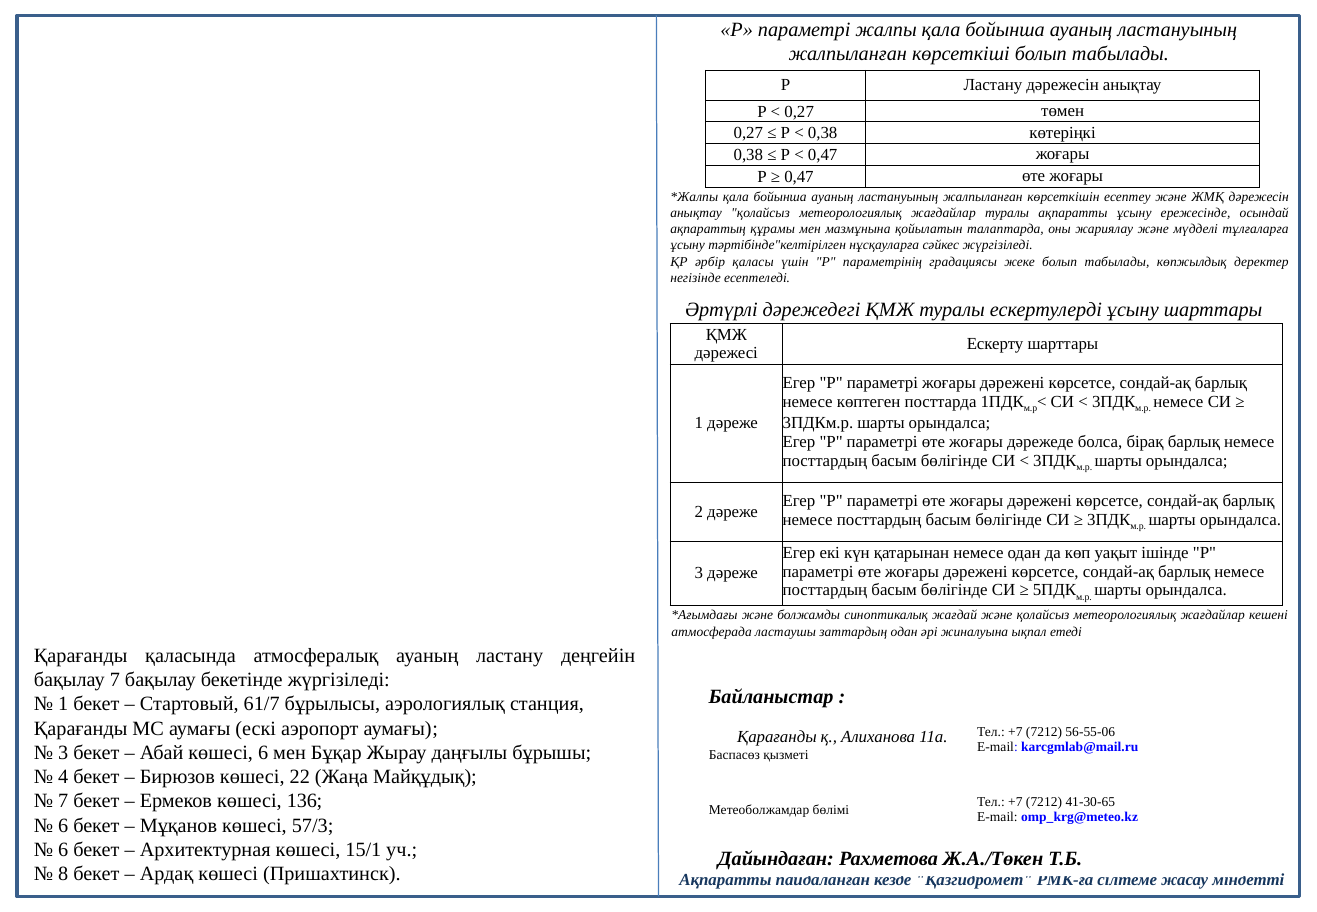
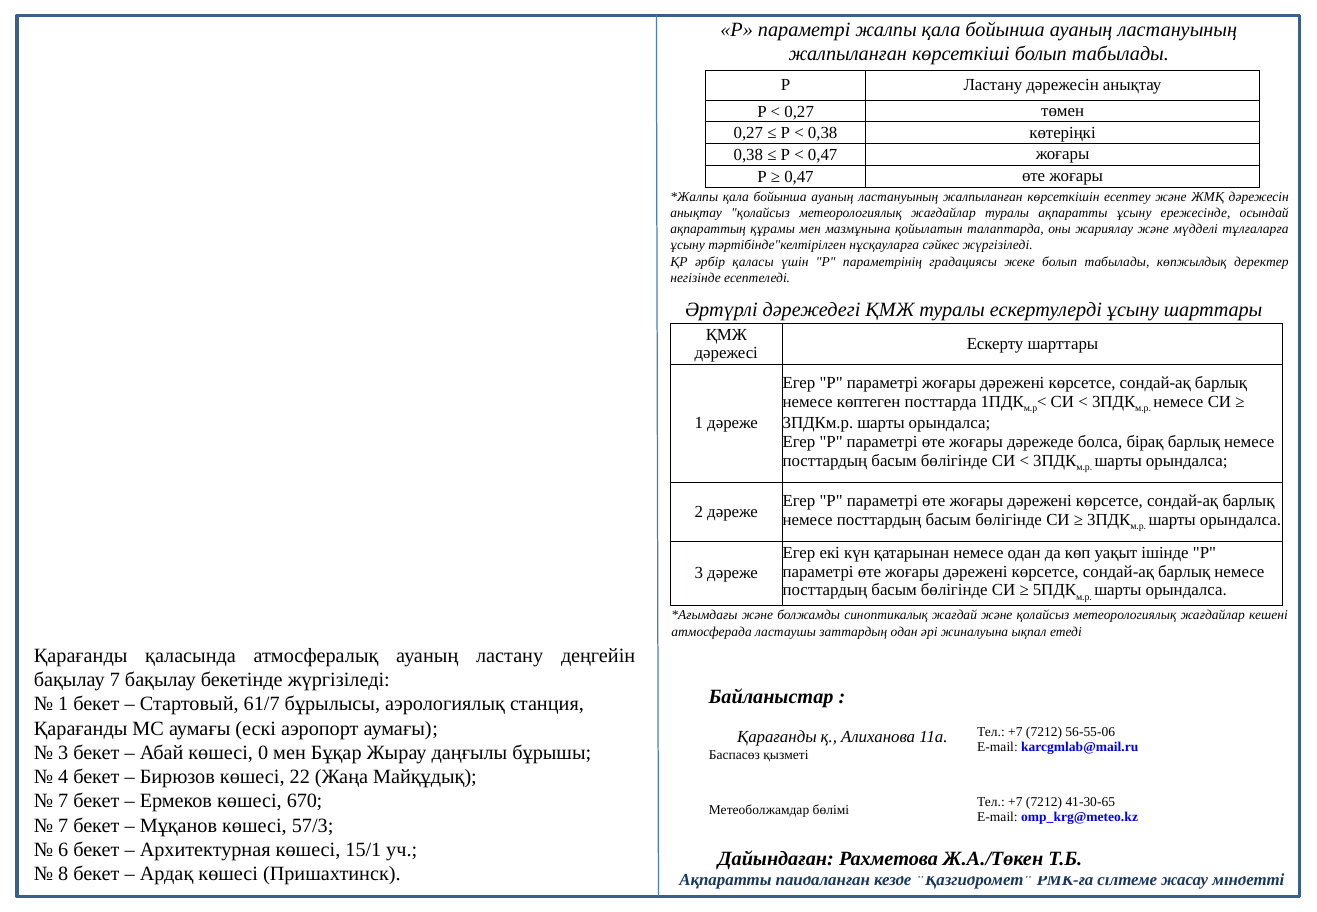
көшесі 6: 6 -> 0 (263, 752)
136: 136 -> 670 (305, 801)
6: 6 -> 7 (63, 825)
